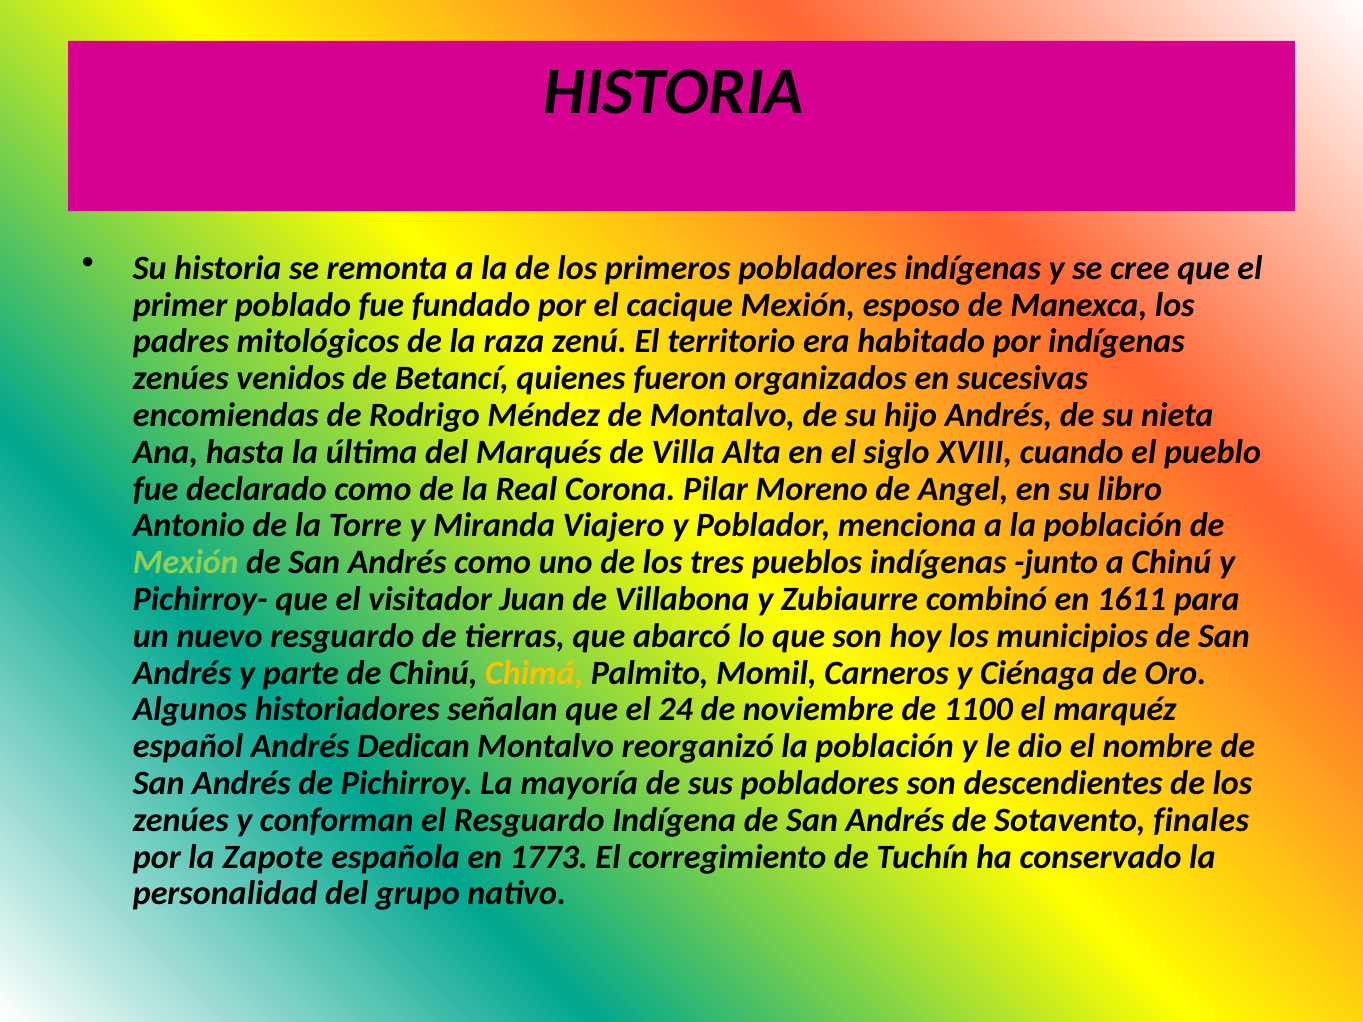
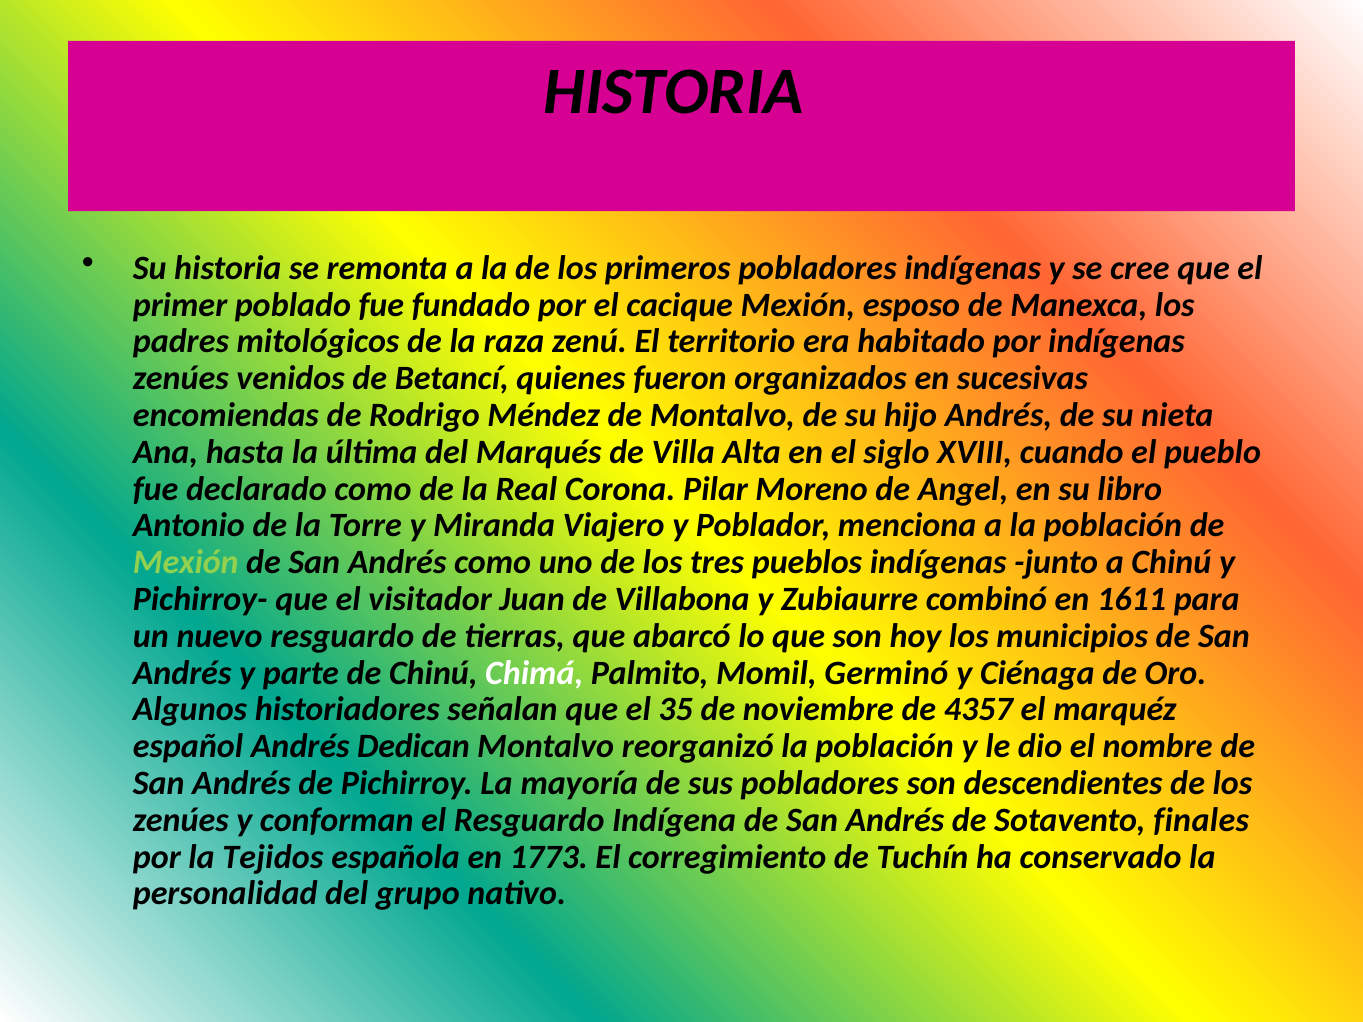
Chimá colour: yellow -> white (534, 673)
Carneros: Carneros -> Germinó (886, 673)
24: 24 -> 35 (676, 710)
1100: 1100 -> 4357 (978, 710)
Zapote: Zapote -> Tejidos (273, 857)
